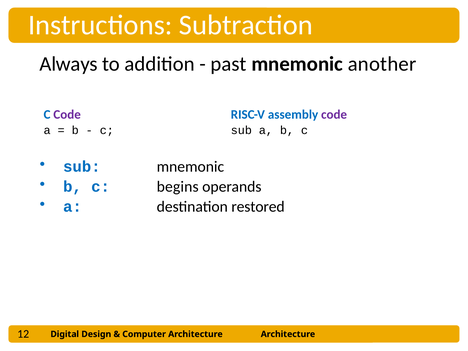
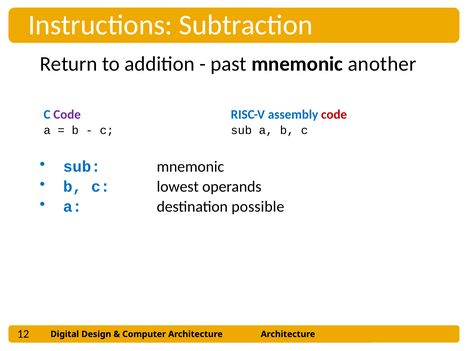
Always: Always -> Return (69, 64)
code colour: purple -> red (334, 115)
begins: begins -> lowest (178, 187)
restored: restored -> possible (258, 207)
